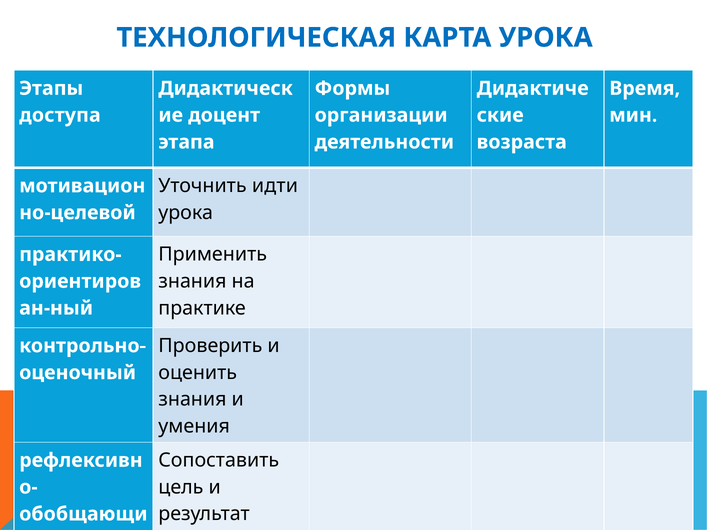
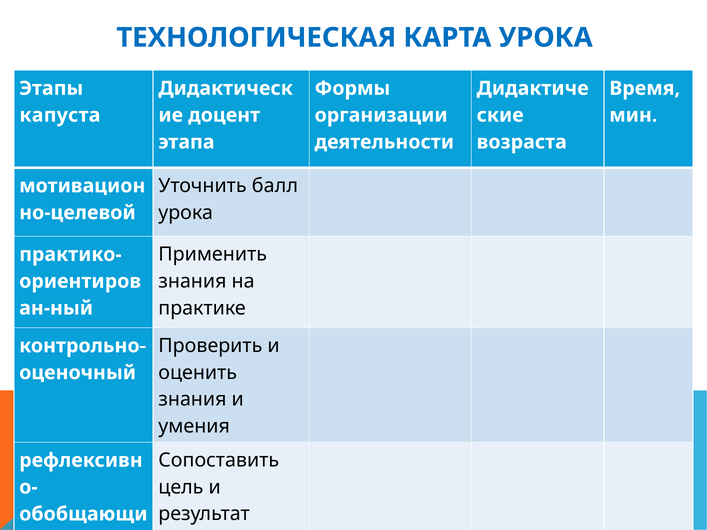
доступа: доступа -> капуста (60, 115)
идти: идти -> балл (275, 186)
